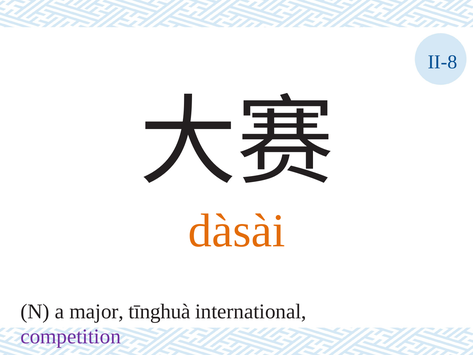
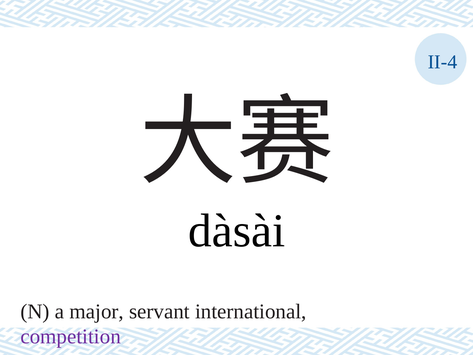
II-8: II-8 -> II-4 (442, 62)
dàsài colour: orange -> black (237, 231)
tīnghuà: tīnghuà -> servant (159, 311)
